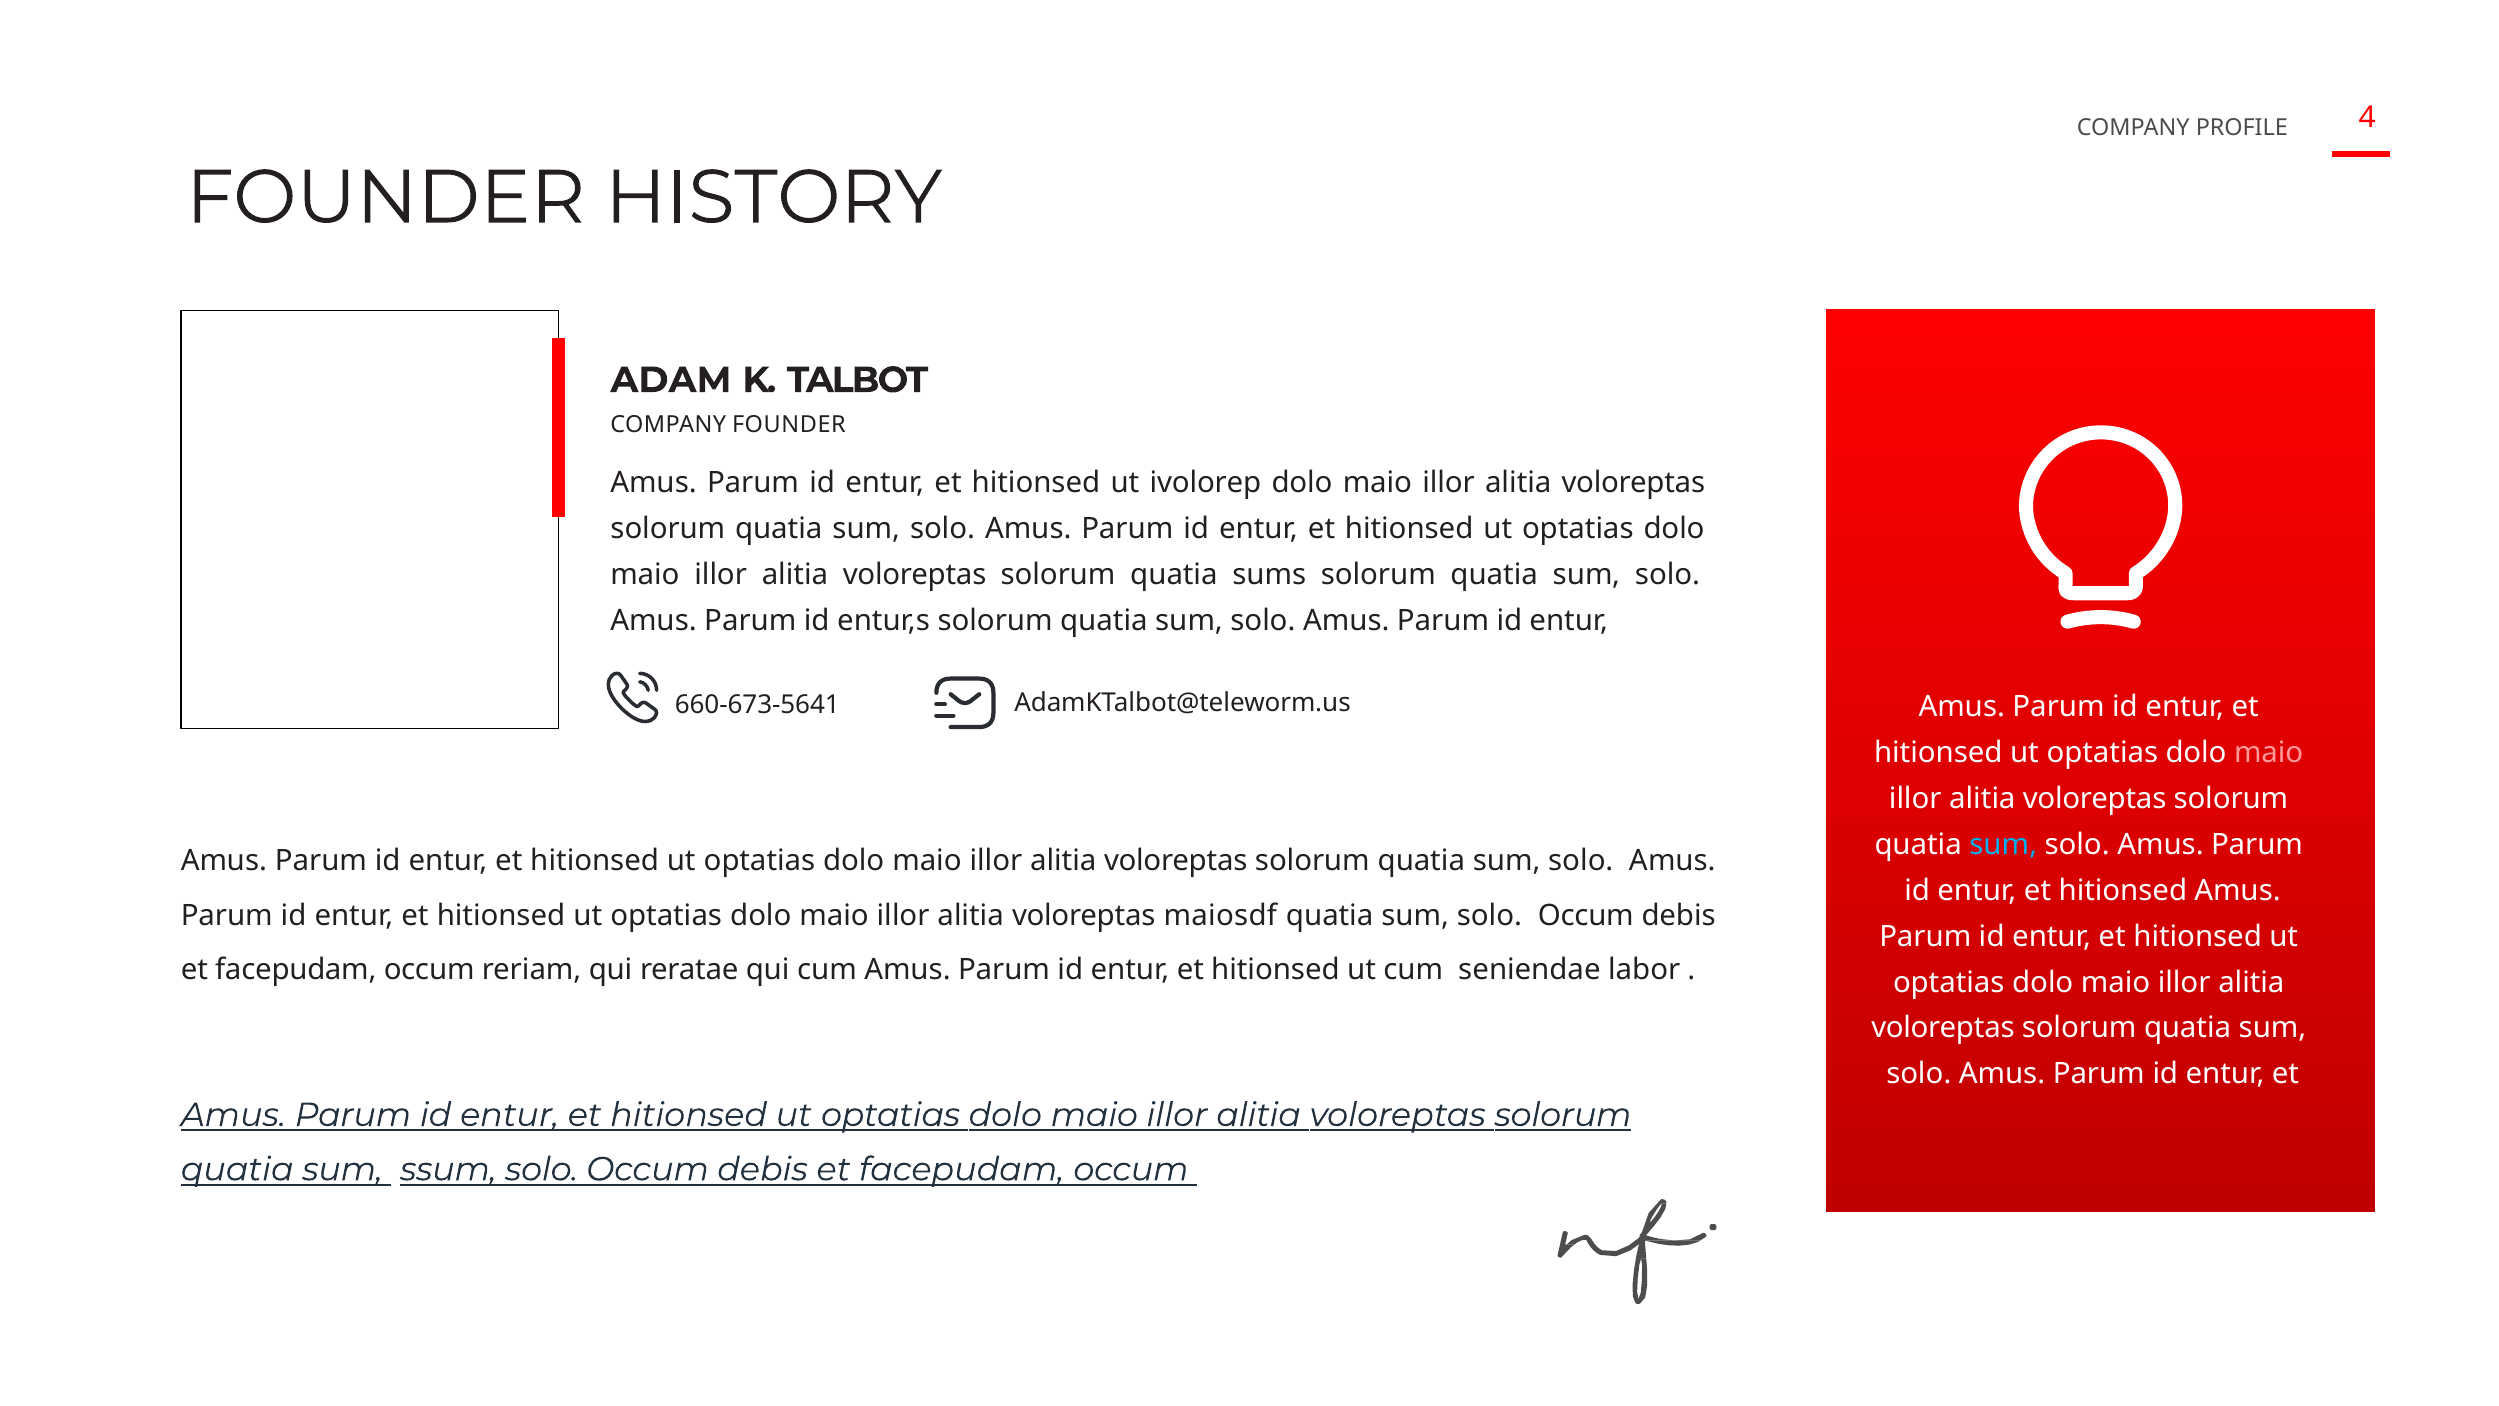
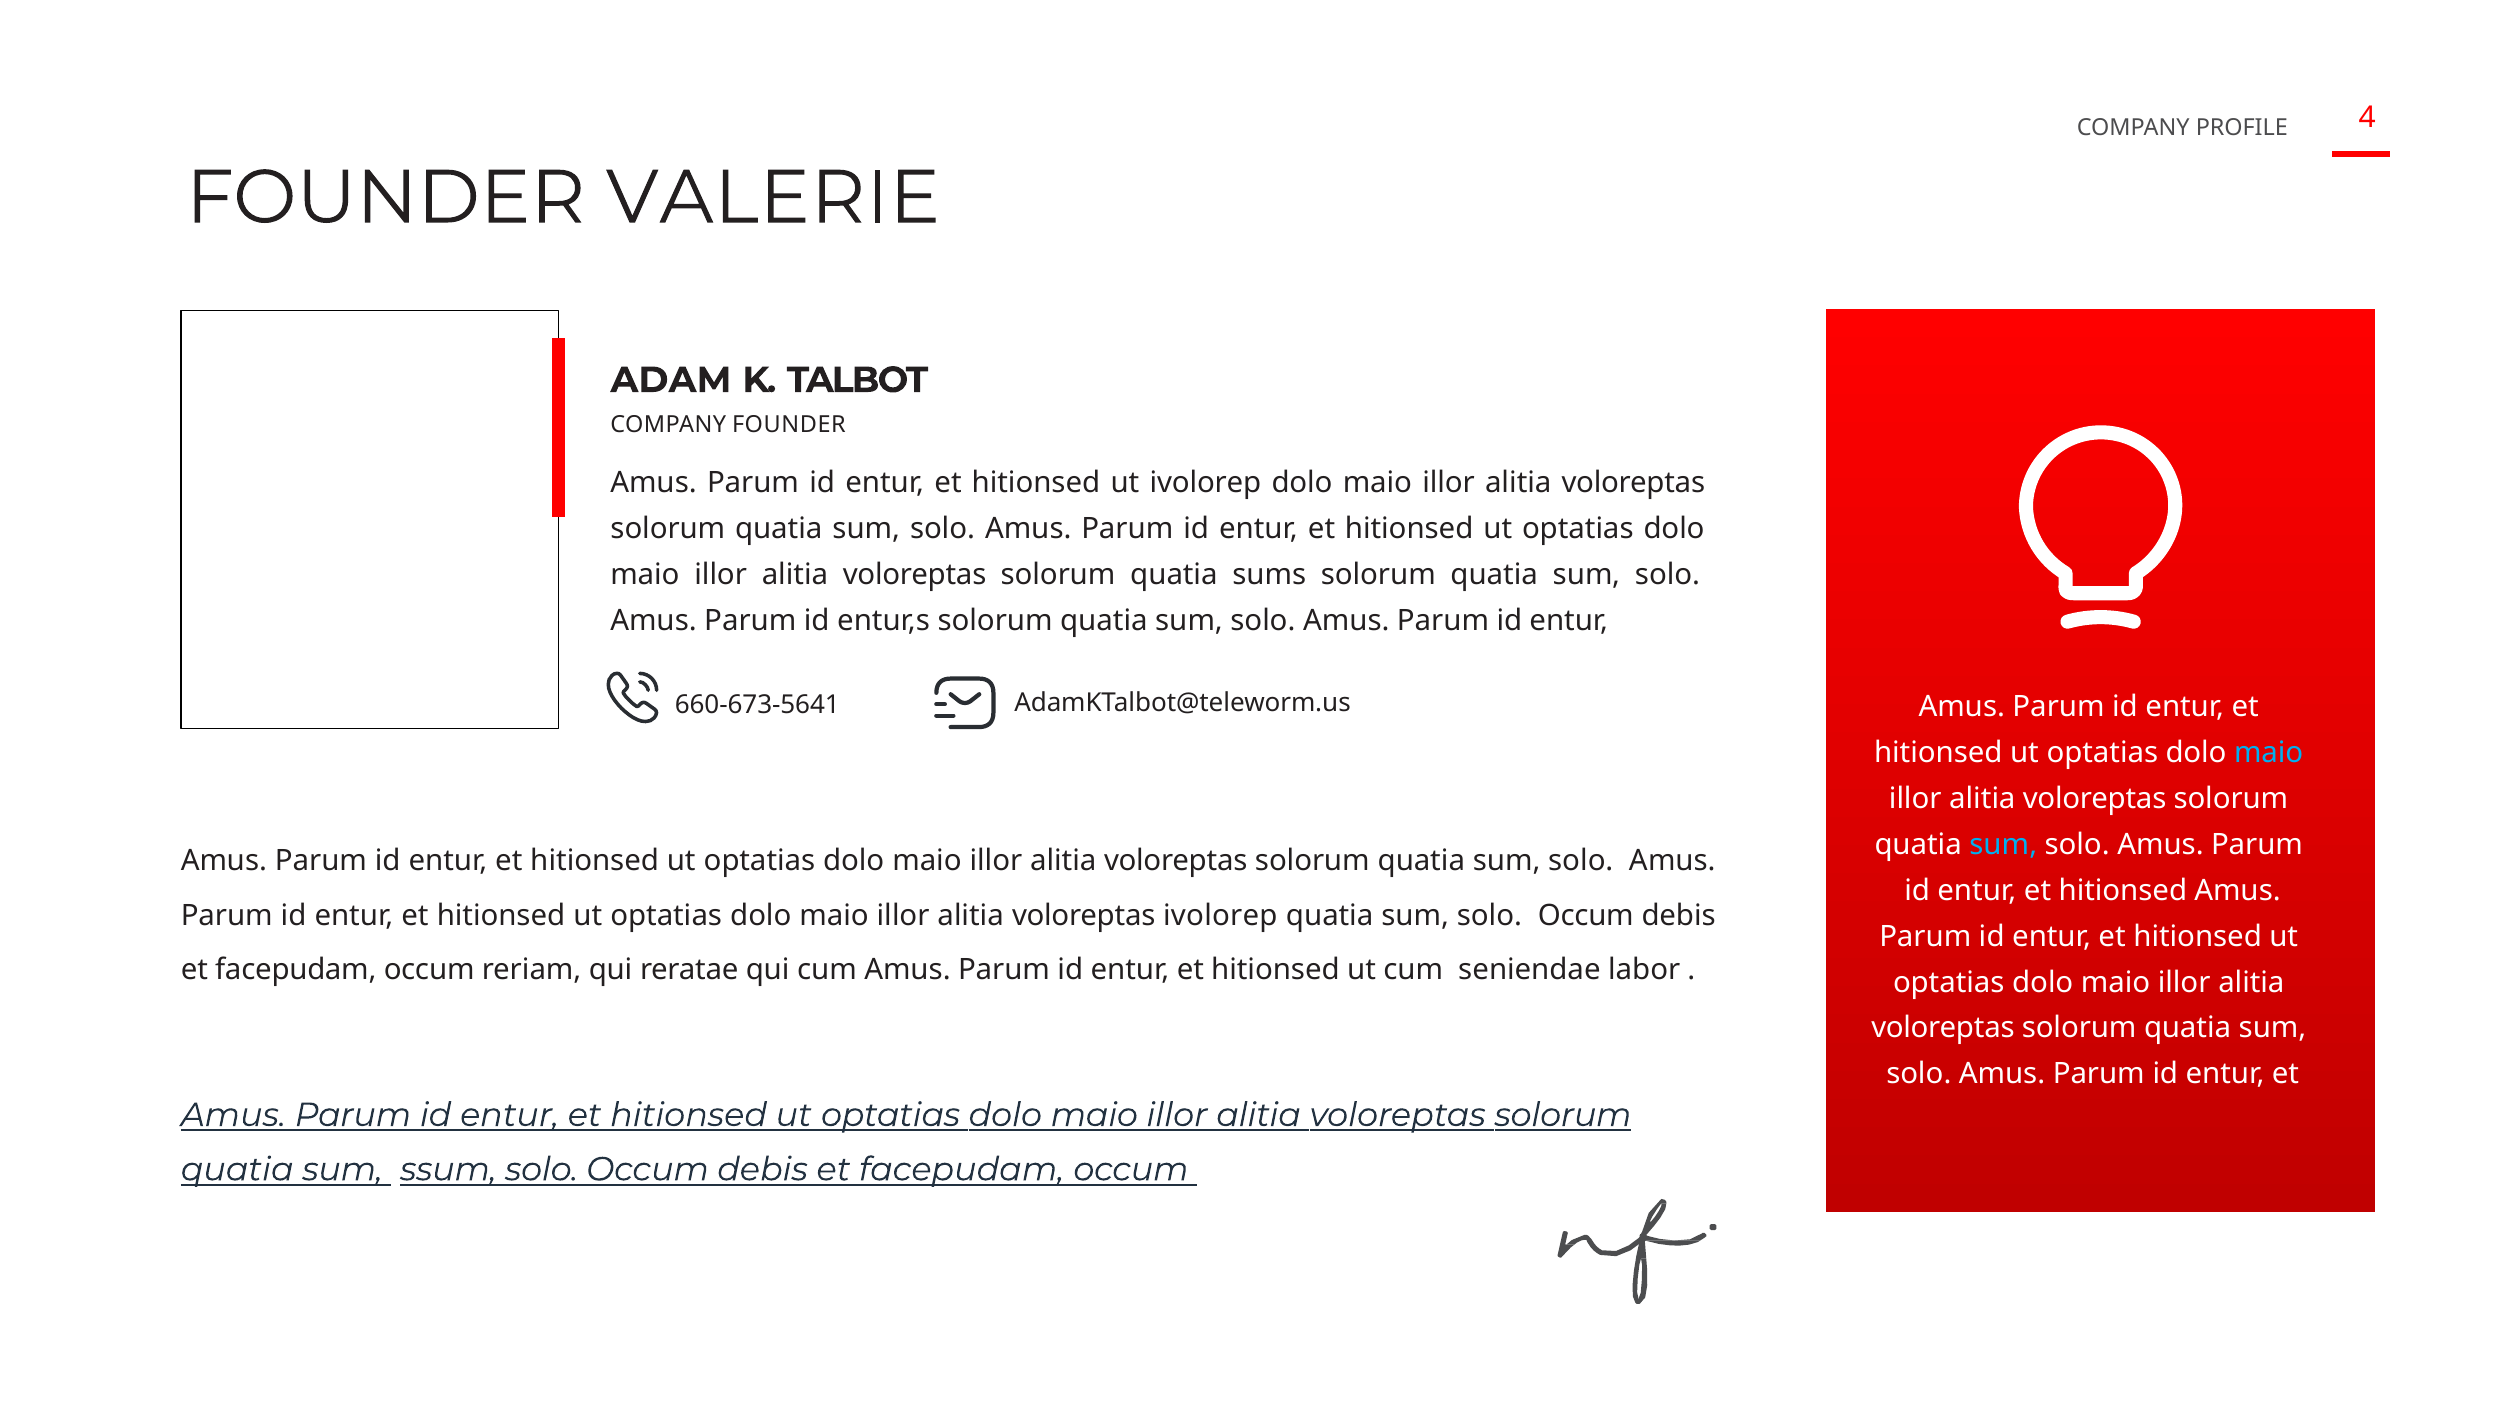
HISTORY: HISTORY -> VALERIE (773, 198)
maio colour: pink -> light blue (2269, 753)
voloreptas maiosdf: maiosdf -> ivolorep (1220, 915)
